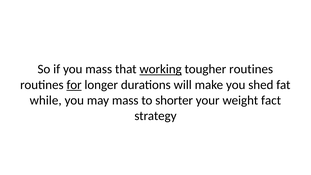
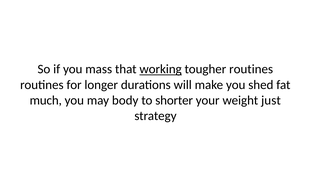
for underline: present -> none (74, 85)
while: while -> much (46, 100)
may mass: mass -> body (125, 100)
fact: fact -> just (271, 100)
